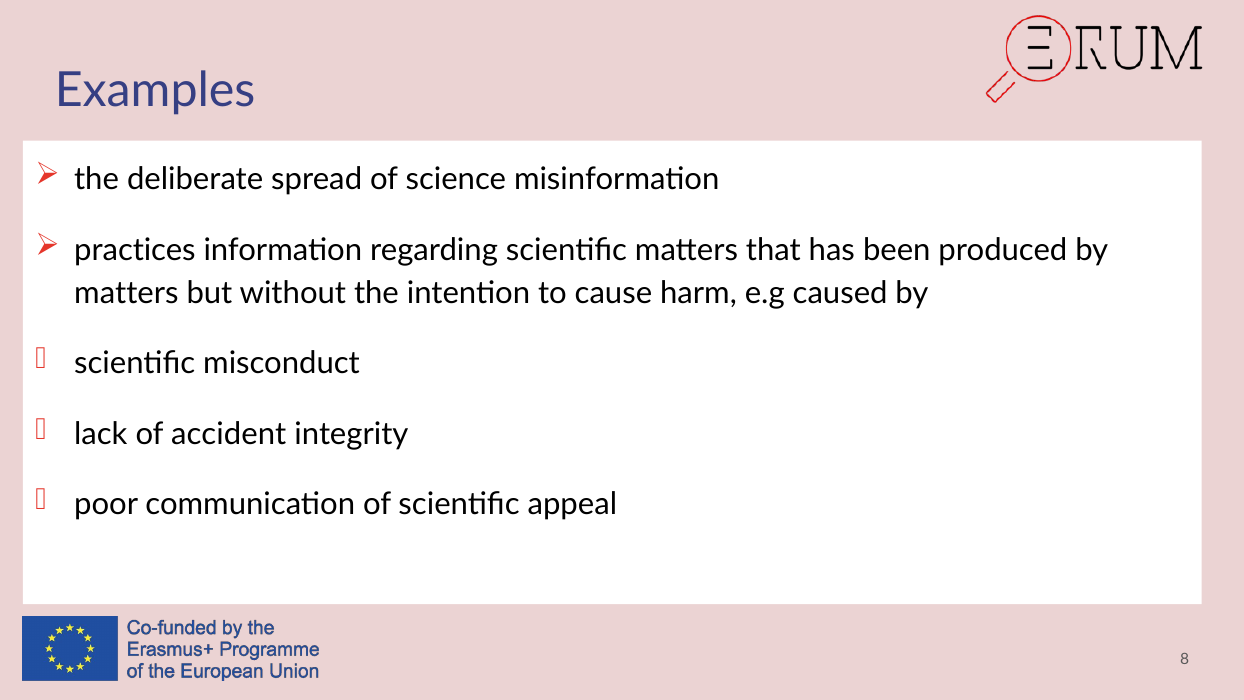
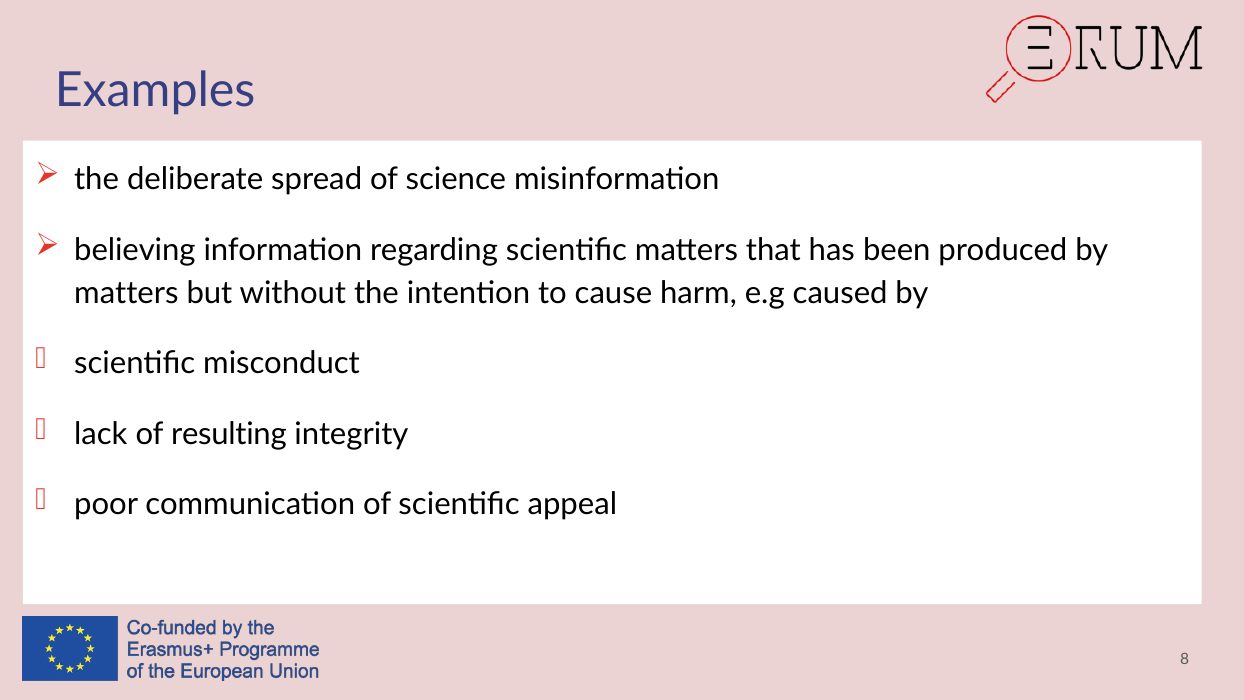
practices: practices -> believing (135, 250)
accident: accident -> resulting (229, 434)
